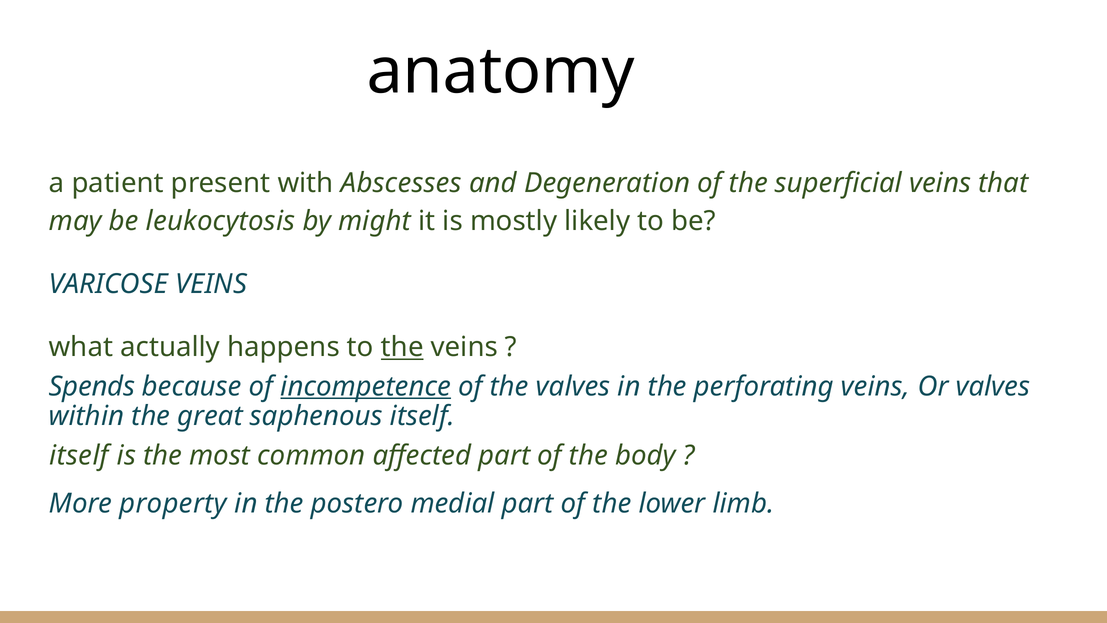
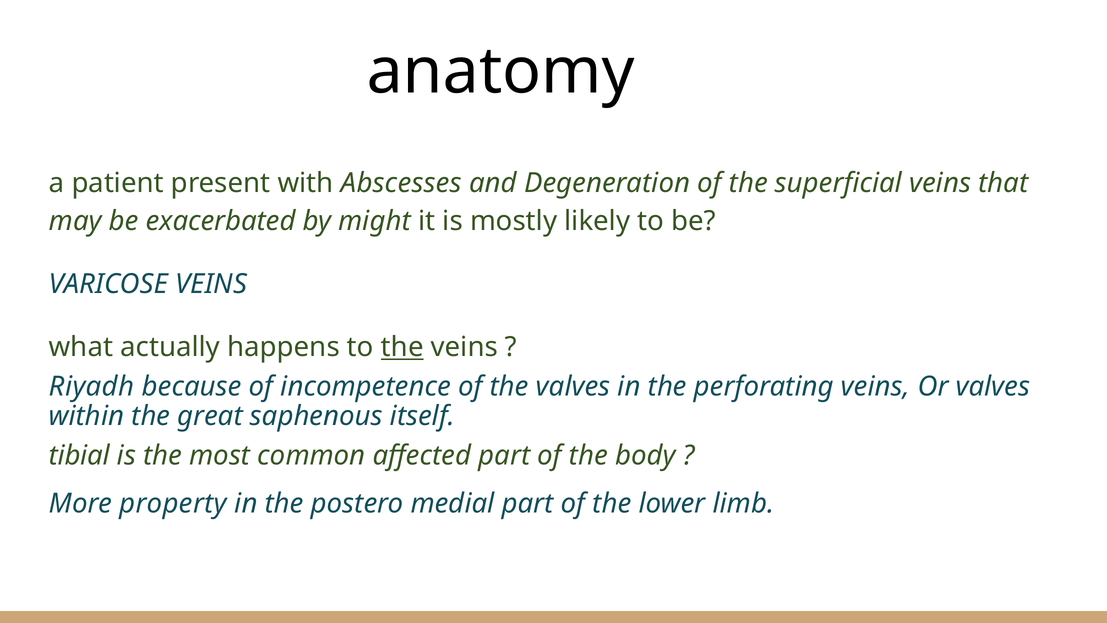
leukocytosis: leukocytosis -> exacerbated (221, 221)
Spends: Spends -> Riyadh (92, 386)
incompetence underline: present -> none (366, 386)
itself: itself -> tibial (79, 455)
